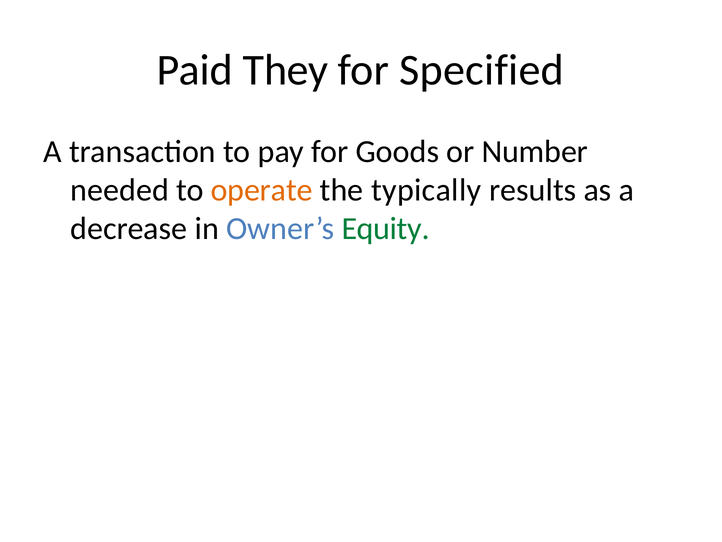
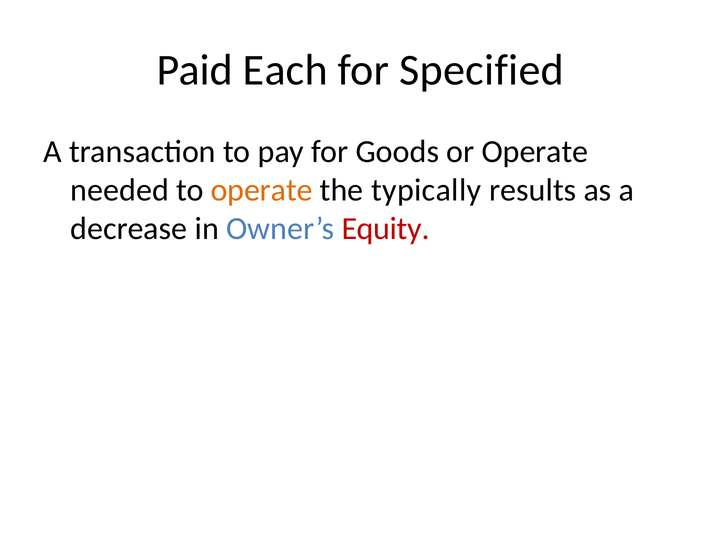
They: They -> Each (285, 70)
or Number: Number -> Operate (535, 151)
Equity colour: green -> red (386, 228)
